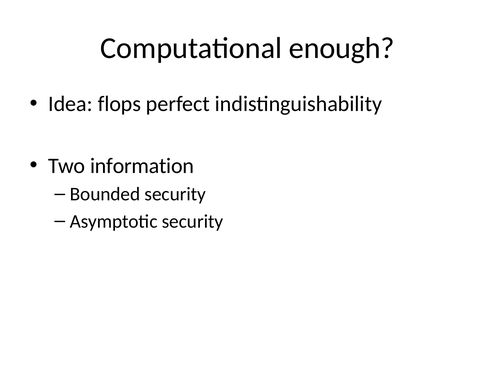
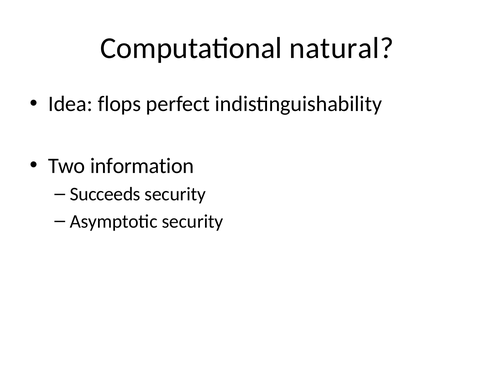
enough: enough -> natural (342, 48)
Bounded: Bounded -> Succeeds (105, 194)
